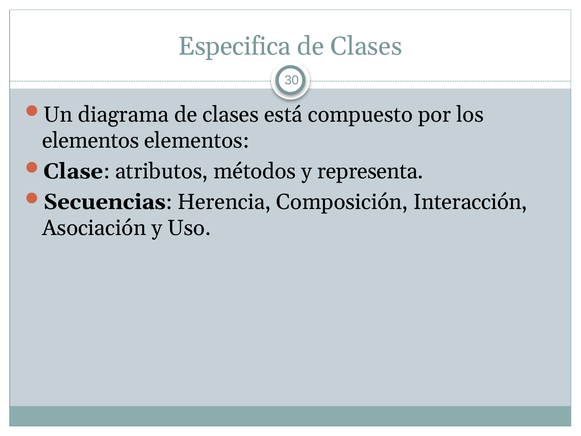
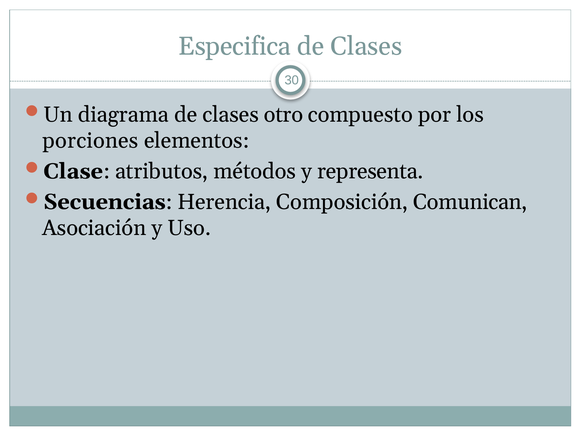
está: está -> otro (283, 114)
elementos: elementos -> porciones (90, 141)
Interacción: Interacción -> Comunican (470, 202)
